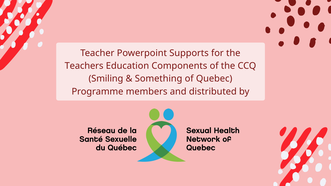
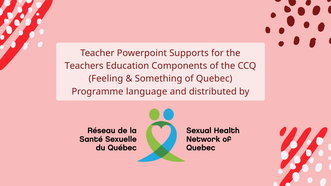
Smiling: Smiling -> Feeling (106, 79)
members: members -> language (147, 92)
